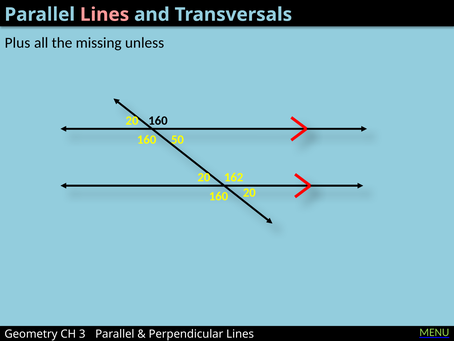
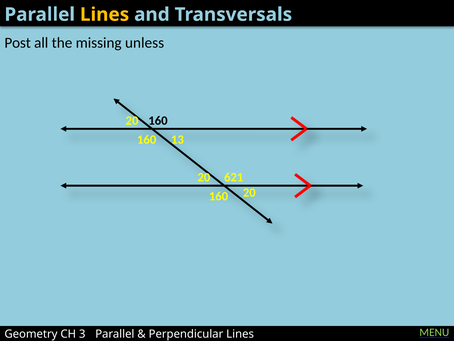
Lines colour: pink -> yellow (105, 15)
Plus: Plus -> Post (18, 43)
50: 50 -> 13 (177, 139)
162: 162 -> 621 (234, 177)
